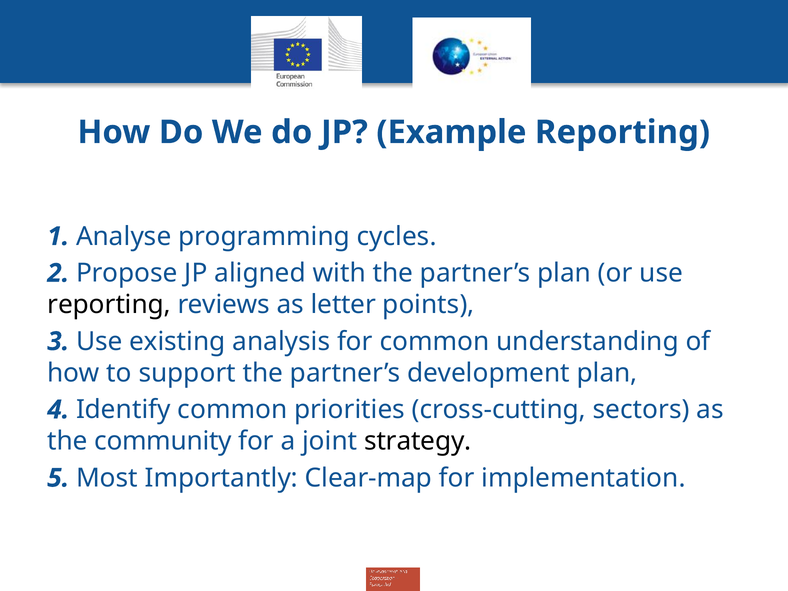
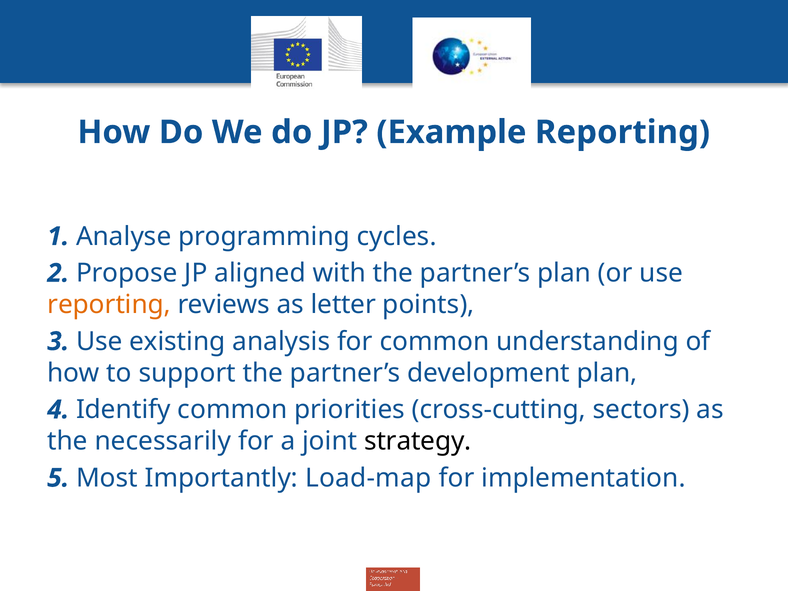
reporting colour: black -> orange (109, 305)
community: community -> necessarily (163, 441)
Clear-map: Clear-map -> Load-map (368, 478)
